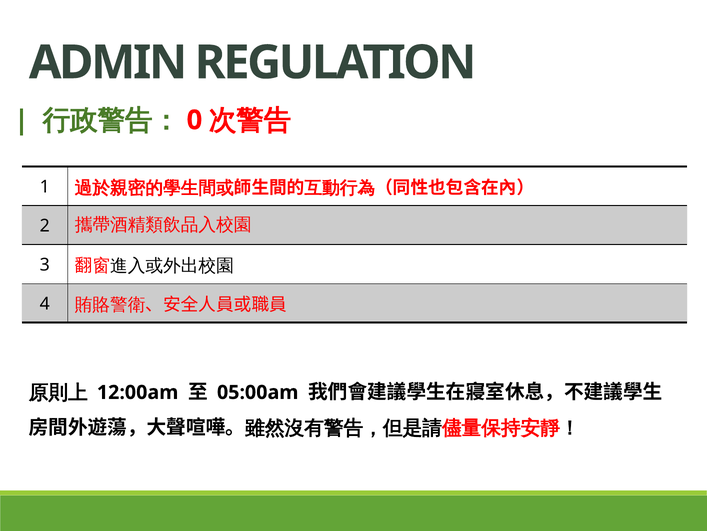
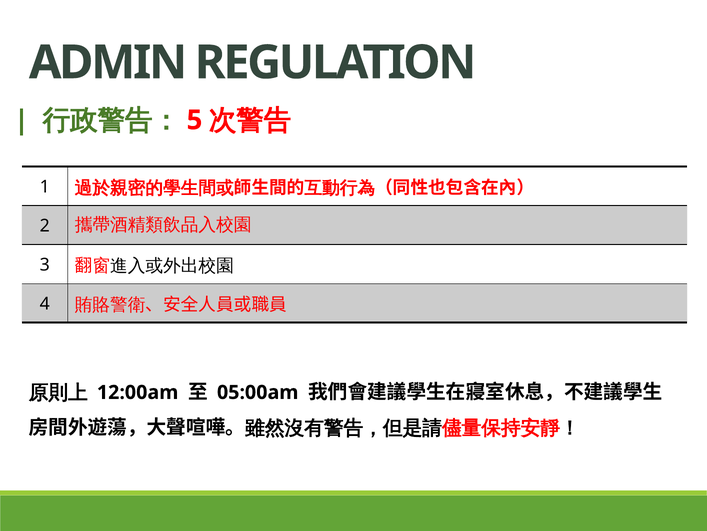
0: 0 -> 5 (194, 120)
